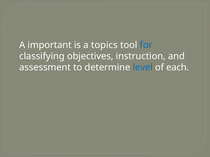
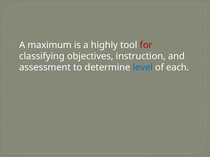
important: important -> maximum (50, 45)
topics: topics -> highly (104, 45)
for colour: blue -> red (146, 45)
